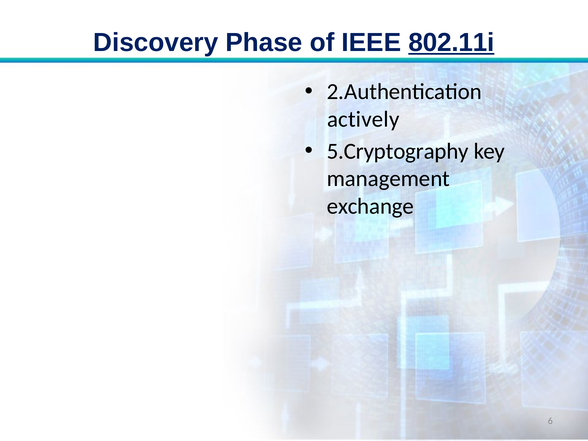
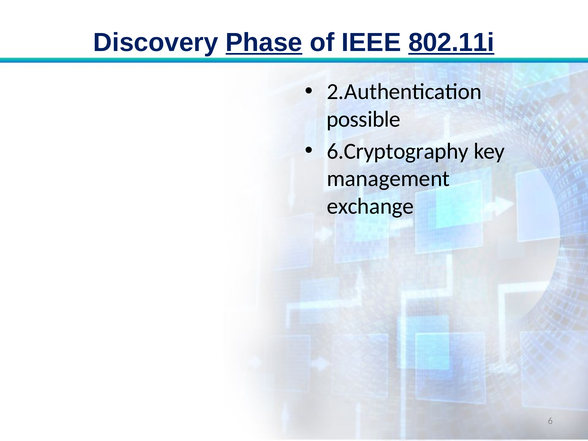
Phase underline: none -> present (264, 43)
actively: actively -> possible (363, 119)
5.Cryptography: 5.Cryptography -> 6.Cryptography (398, 151)
